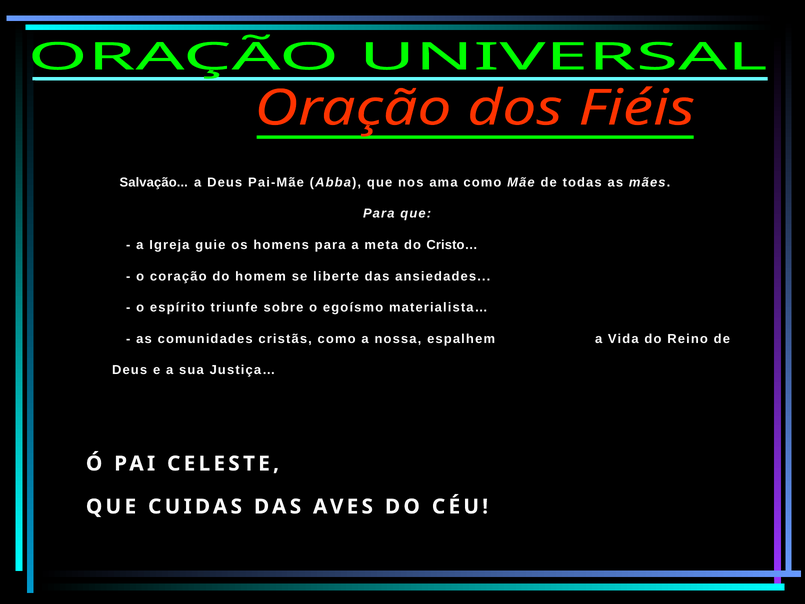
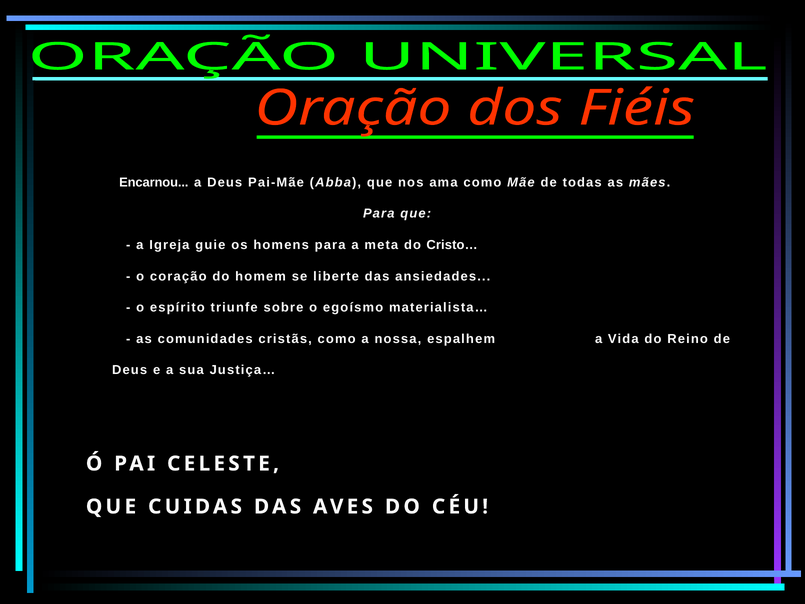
Salvação: Salvação -> Encarnou (154, 182)
